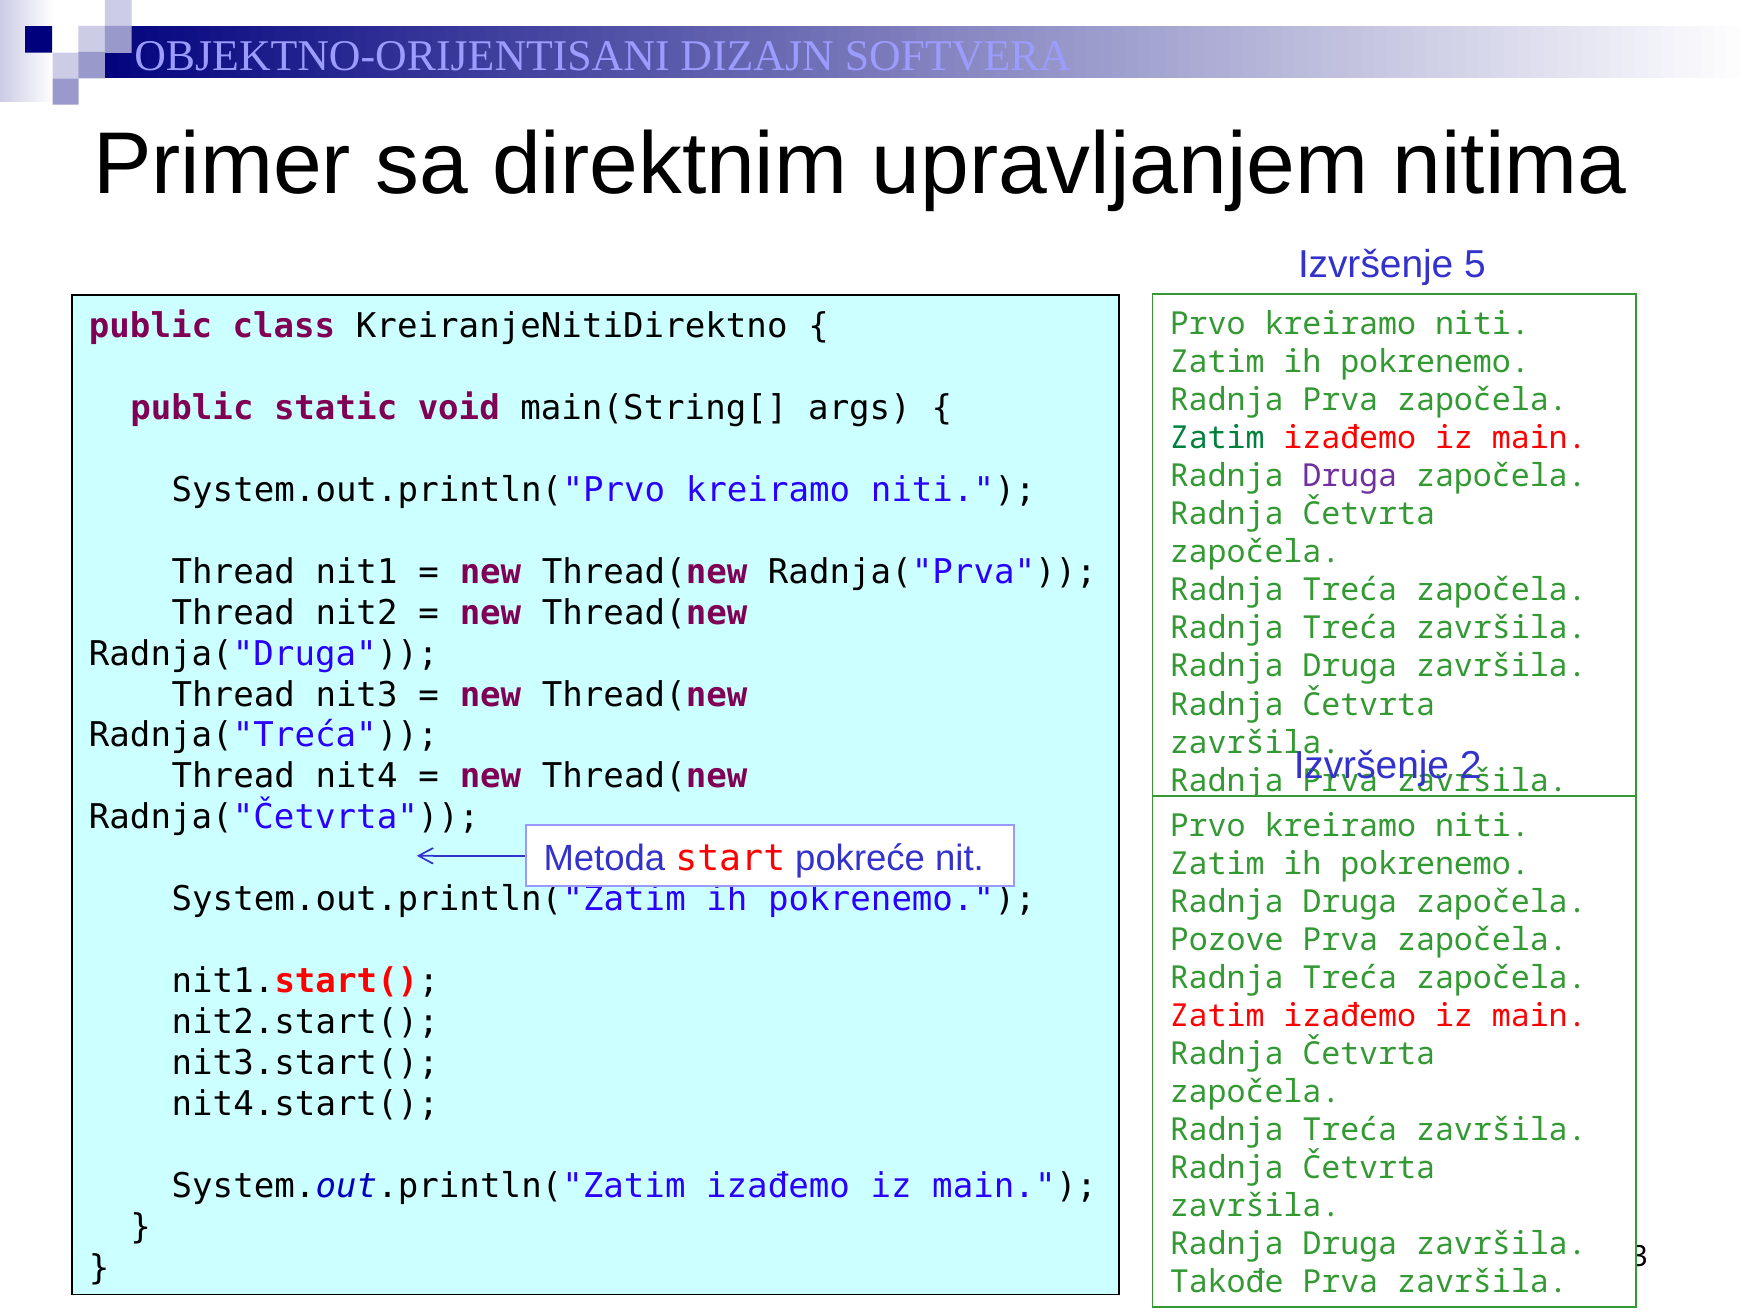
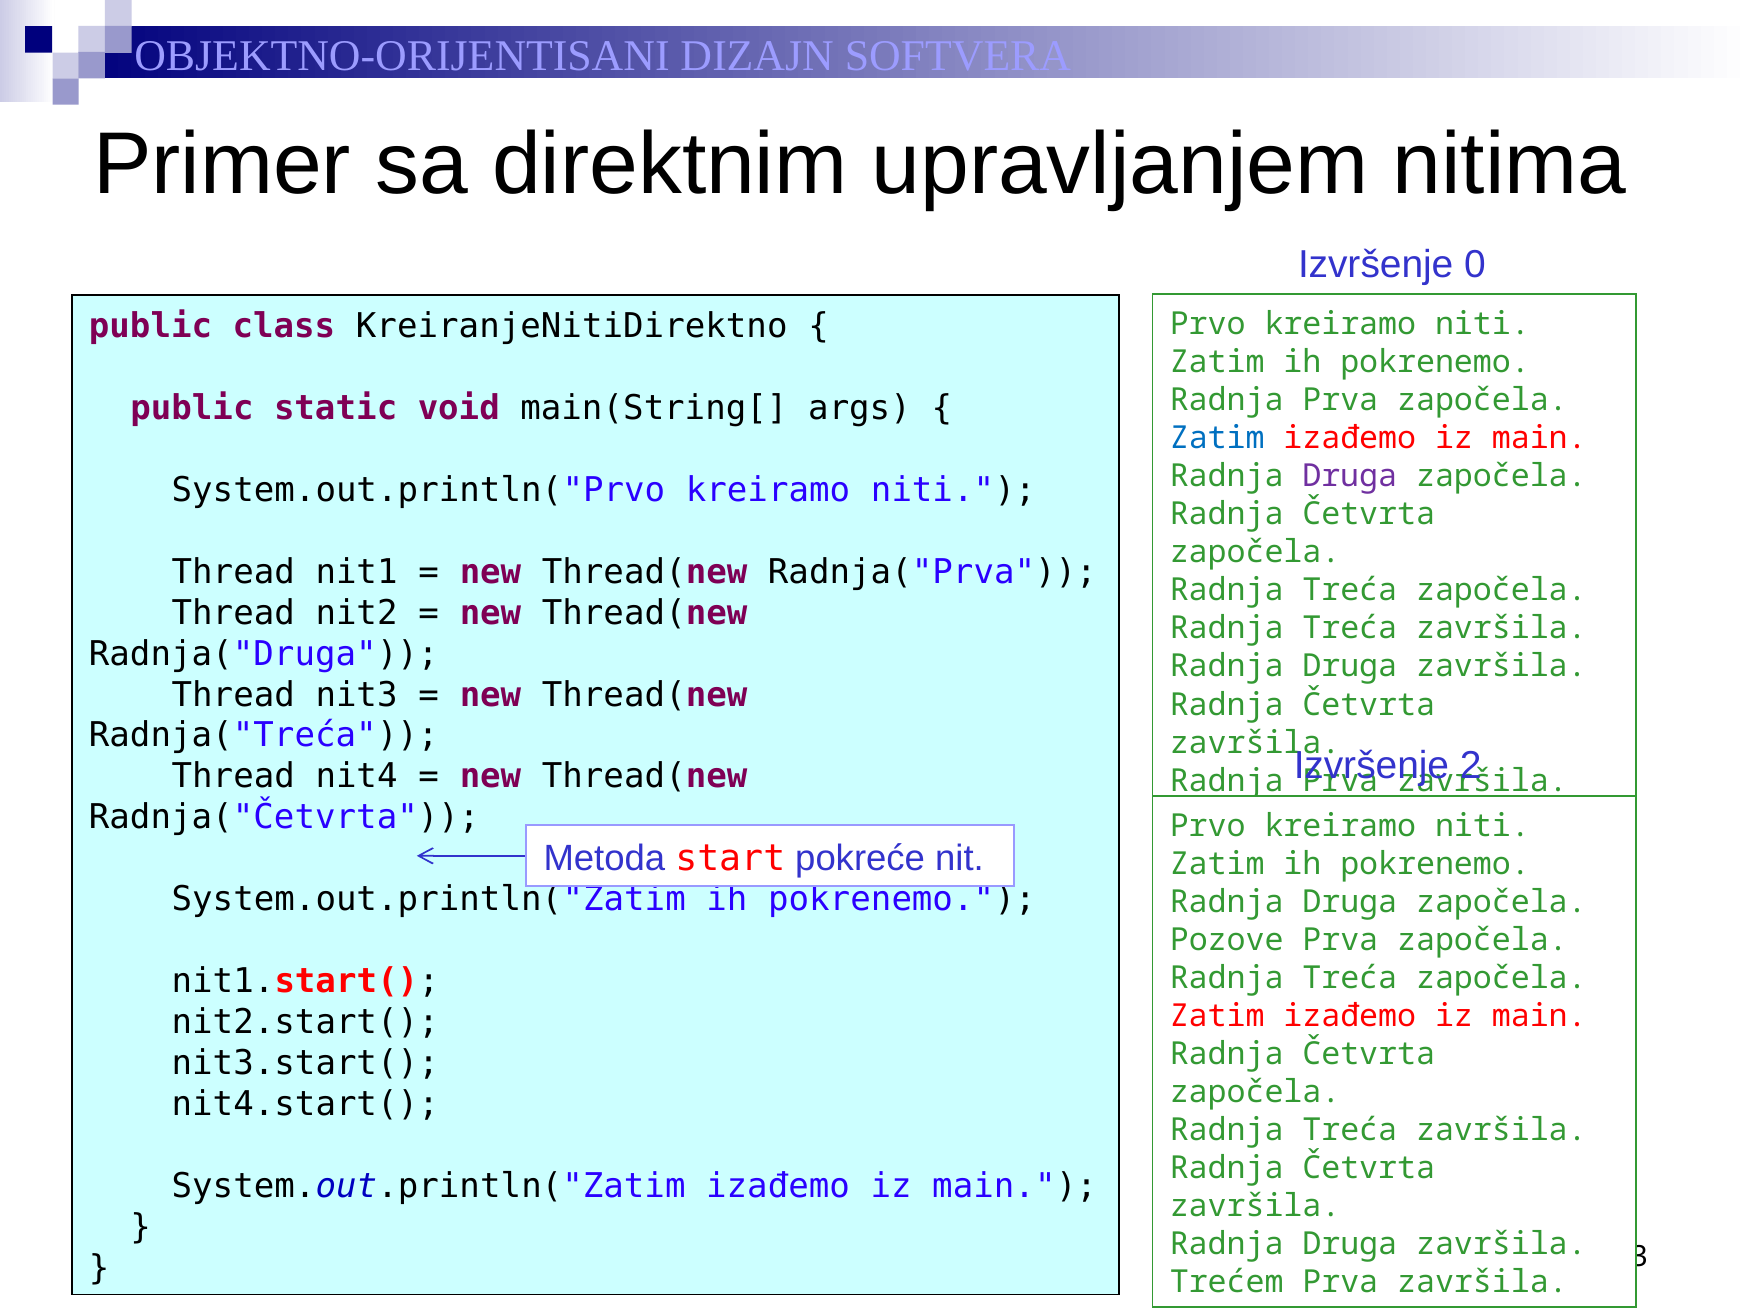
5: 5 -> 0 (1475, 264)
Zatim colour: green -> blue (1217, 438)
Takođe: Takođe -> Trećem (1227, 1282)
